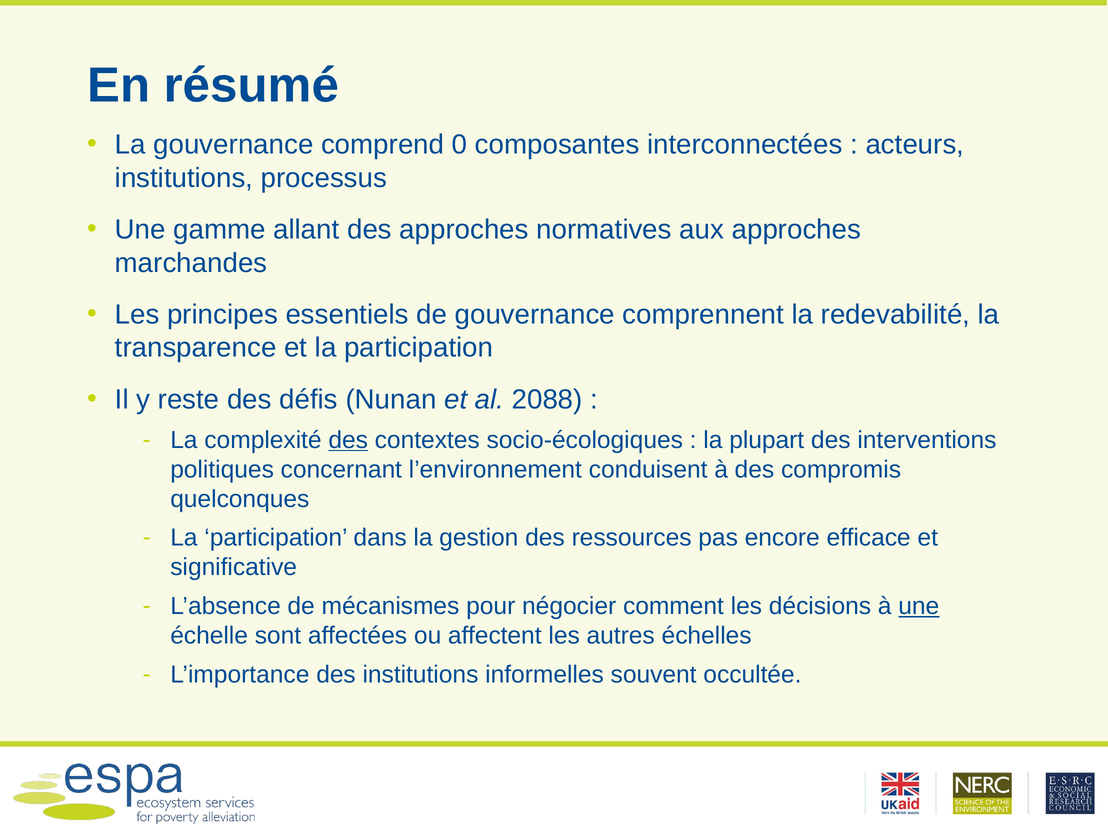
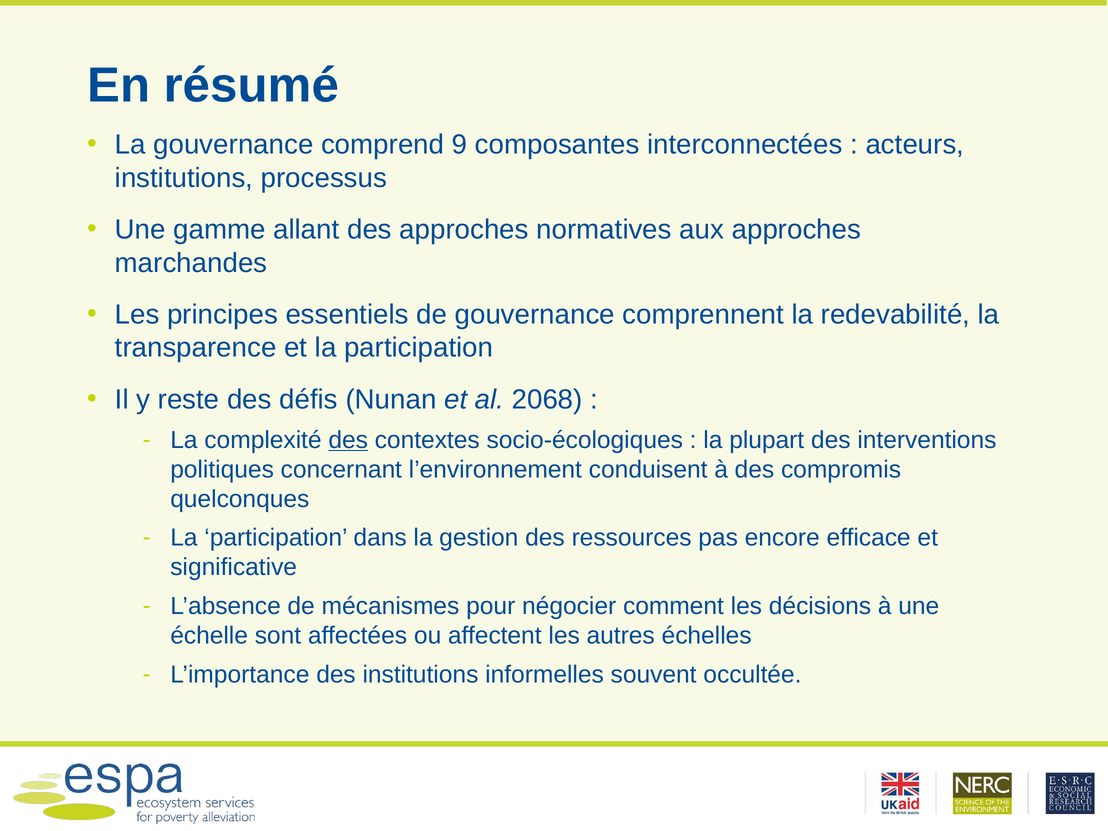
0: 0 -> 9 (460, 145)
2088: 2088 -> 2068 (547, 400)
une underline: present -> none (919, 606)
